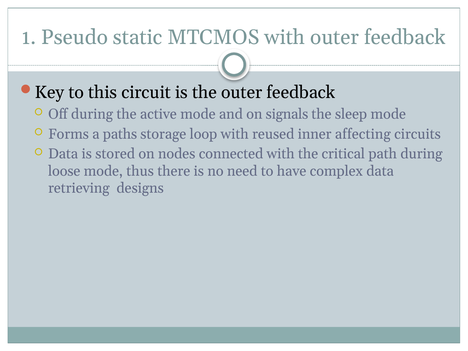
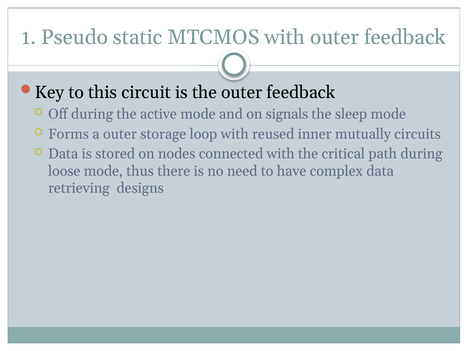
a paths: paths -> outer (120, 134)
affecting: affecting -> mutually (363, 134)
